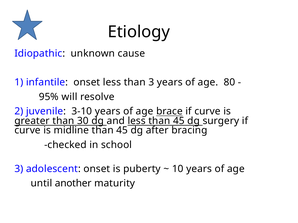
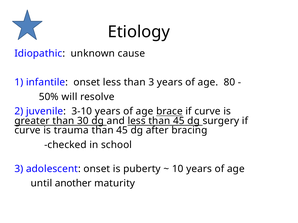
95%: 95% -> 50% (49, 97)
midline: midline -> trauma (71, 131)
